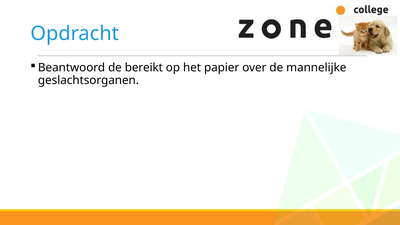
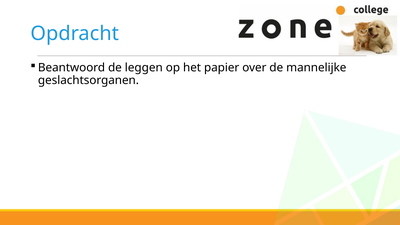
bereikt: bereikt -> leggen (144, 68)
